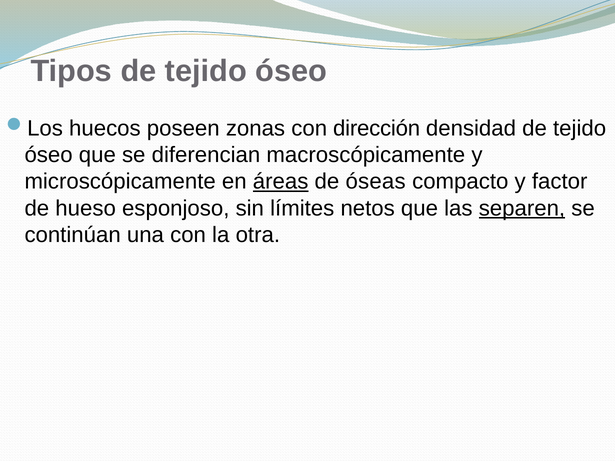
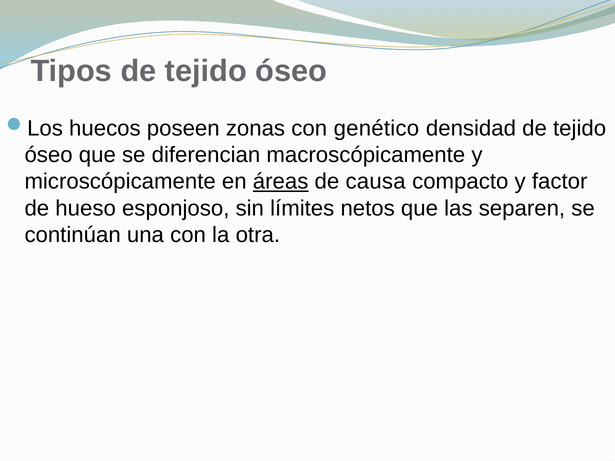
dirección: dirección -> genético (376, 128)
óseas: óseas -> causa (376, 182)
separen underline: present -> none (522, 208)
